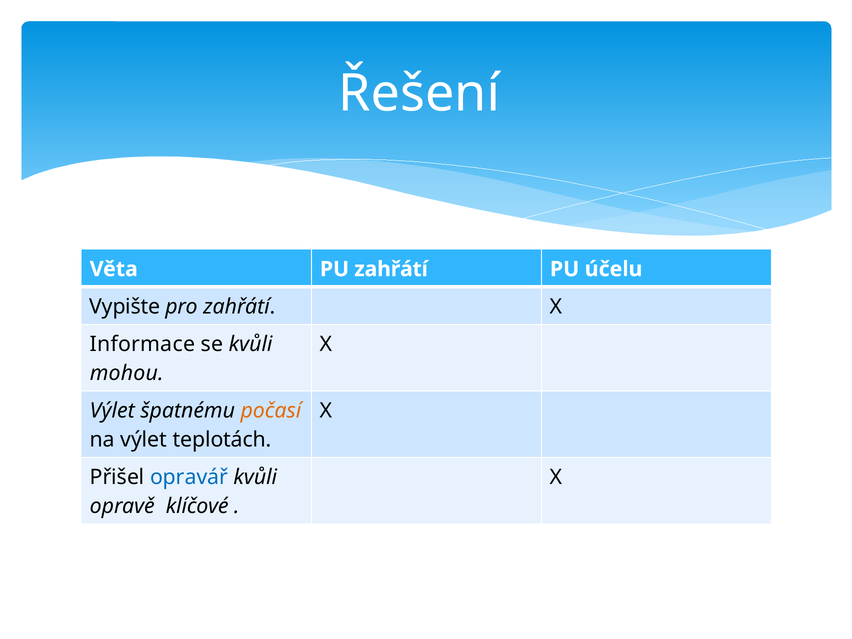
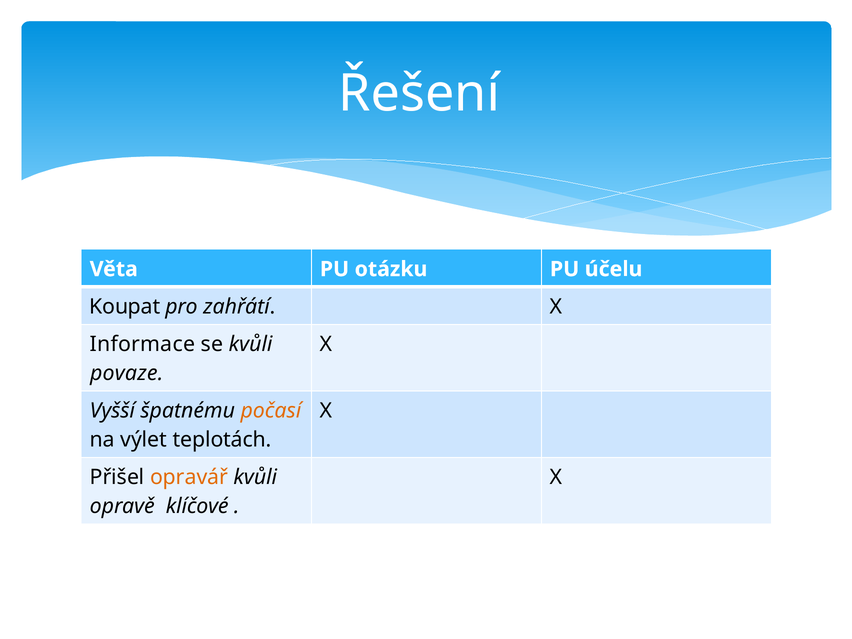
PU zahřátí: zahřátí -> otázku (391, 269)
Vypište: Vypište -> Koupat (125, 307)
mohou: mohou -> povaze (127, 373)
Výlet: Výlet -> Vyšší (112, 411)
opravář colour: blue -> orange (189, 477)
